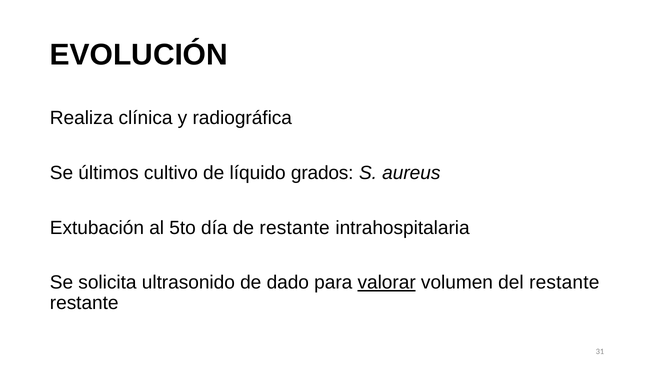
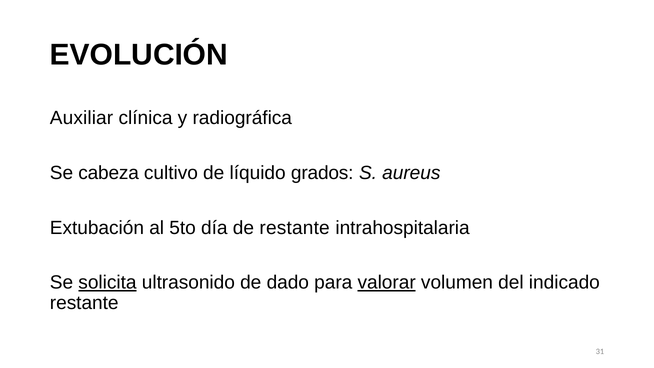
Realiza: Realiza -> Auxiliar (82, 118)
últimos: últimos -> cabeza (109, 173)
solicita underline: none -> present (107, 282)
del restante: restante -> indicado (564, 282)
